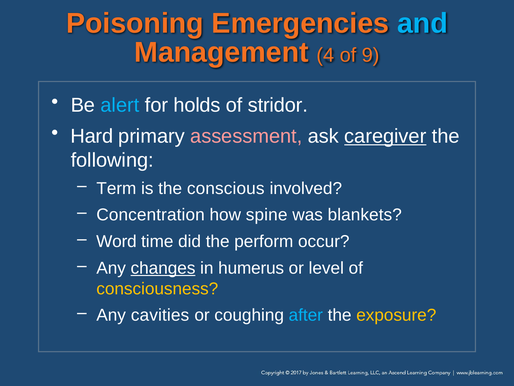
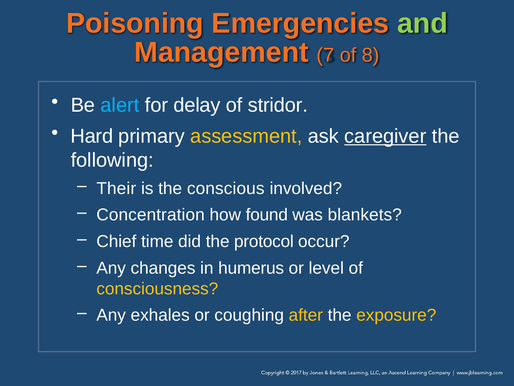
and colour: light blue -> light green (422, 23)
4: 4 -> 7 (325, 55)
9: 9 -> 8 (371, 55)
holds: holds -> delay (197, 105)
assessment colour: pink -> yellow (246, 136)
Term: Term -> Their (116, 188)
spine: spine -> found (267, 215)
Word: Word -> Chief (116, 241)
perform: perform -> protocol (264, 241)
changes underline: present -> none (163, 268)
cavities: cavities -> exhales (160, 315)
after colour: light blue -> yellow (306, 315)
